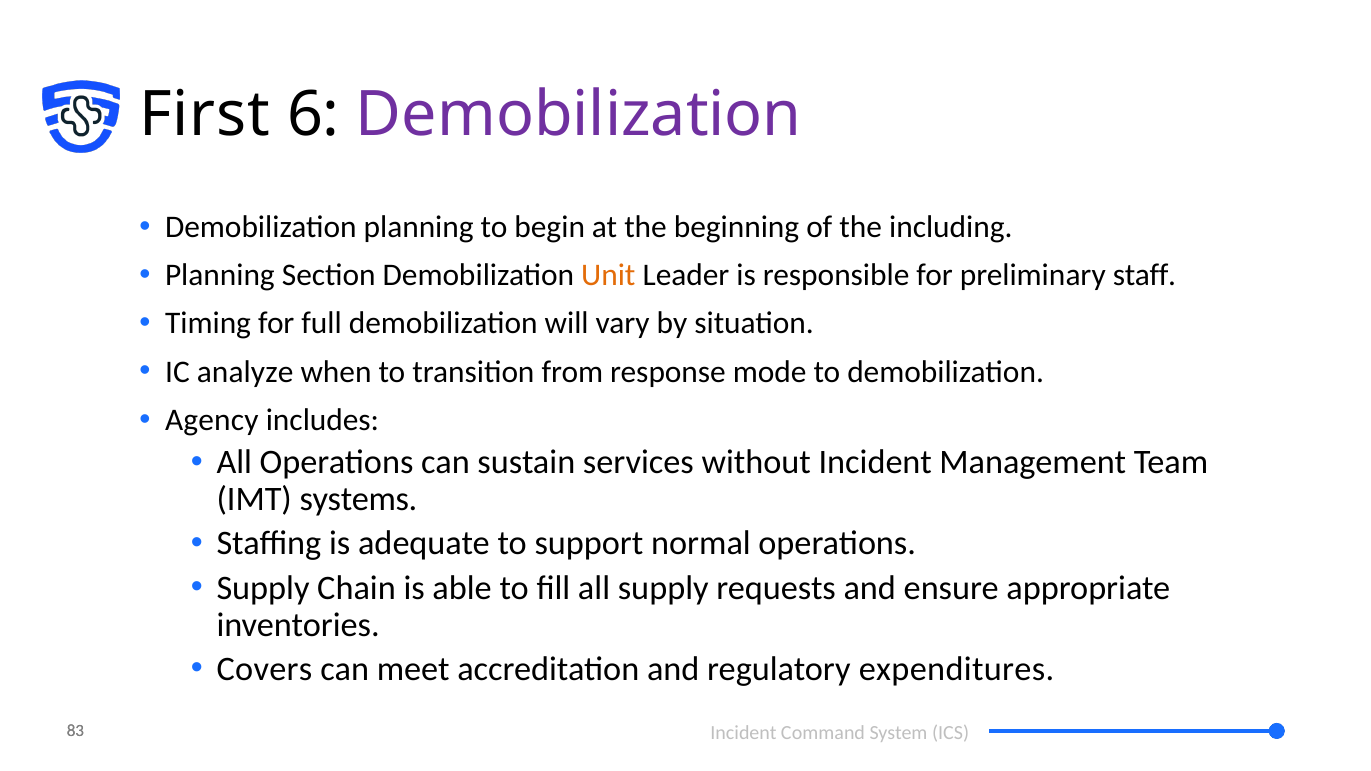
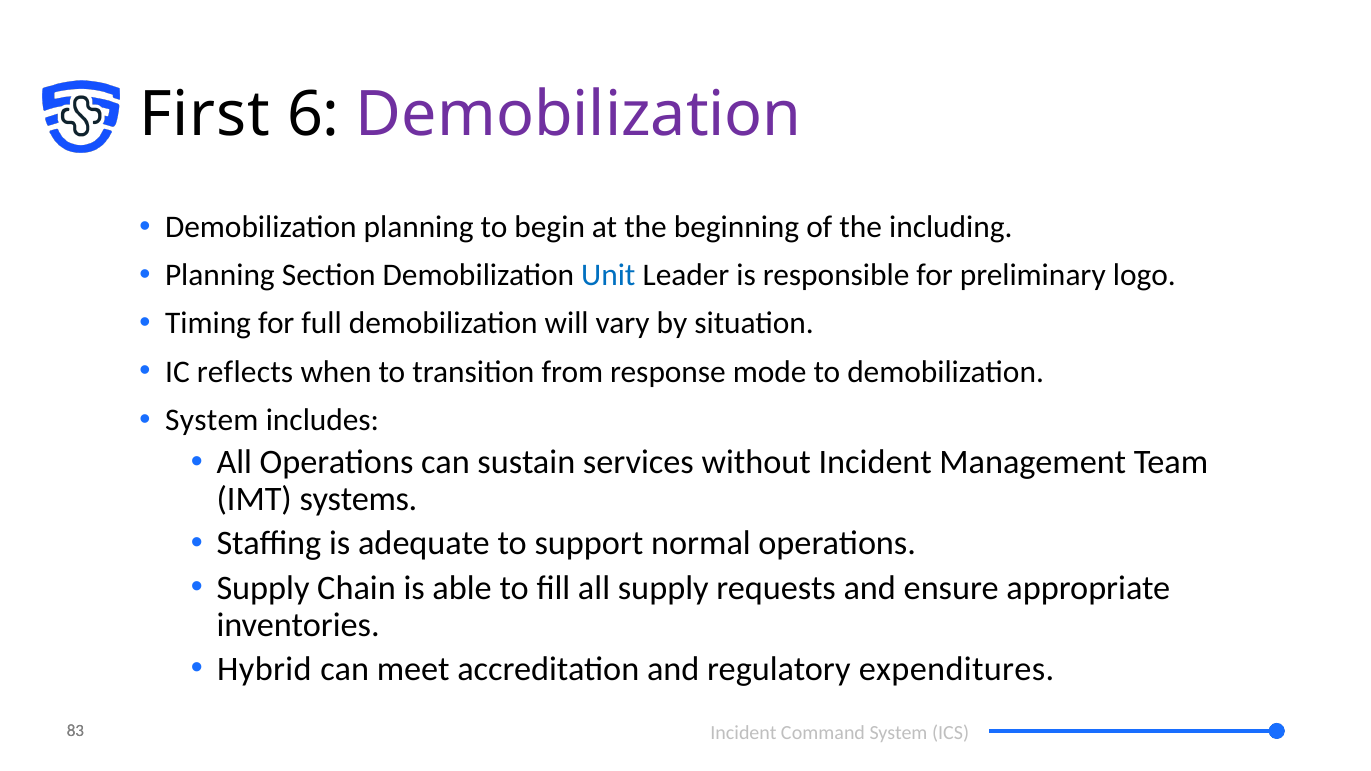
Unit colour: orange -> blue (608, 275)
staff: staff -> logo (1144, 275)
analyze: analyze -> reflects (245, 372)
Agency: Agency -> System (212, 420)
Covers: Covers -> Hybrid (264, 669)
